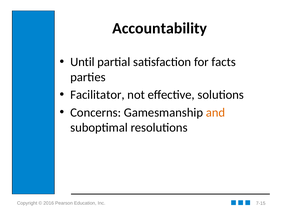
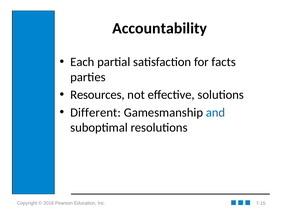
Until: Until -> Each (82, 62)
Facilitator: Facilitator -> Resources (97, 95)
Concerns: Concerns -> Different (96, 112)
and colour: orange -> blue (216, 112)
